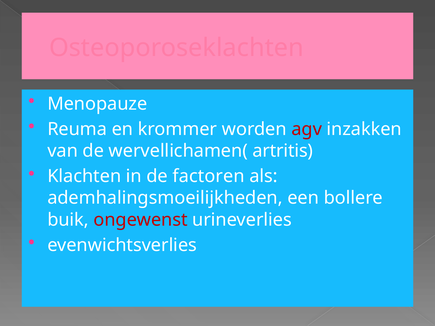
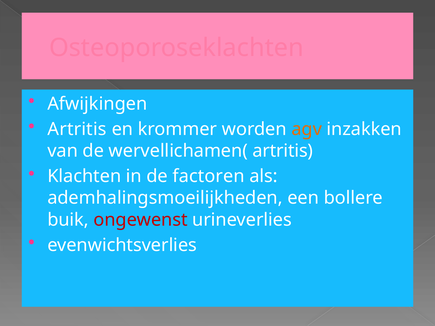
Menopauze: Menopauze -> Afwijkingen (97, 104)
Reuma: Reuma -> Artritis (77, 129)
agv colour: red -> orange (307, 129)
